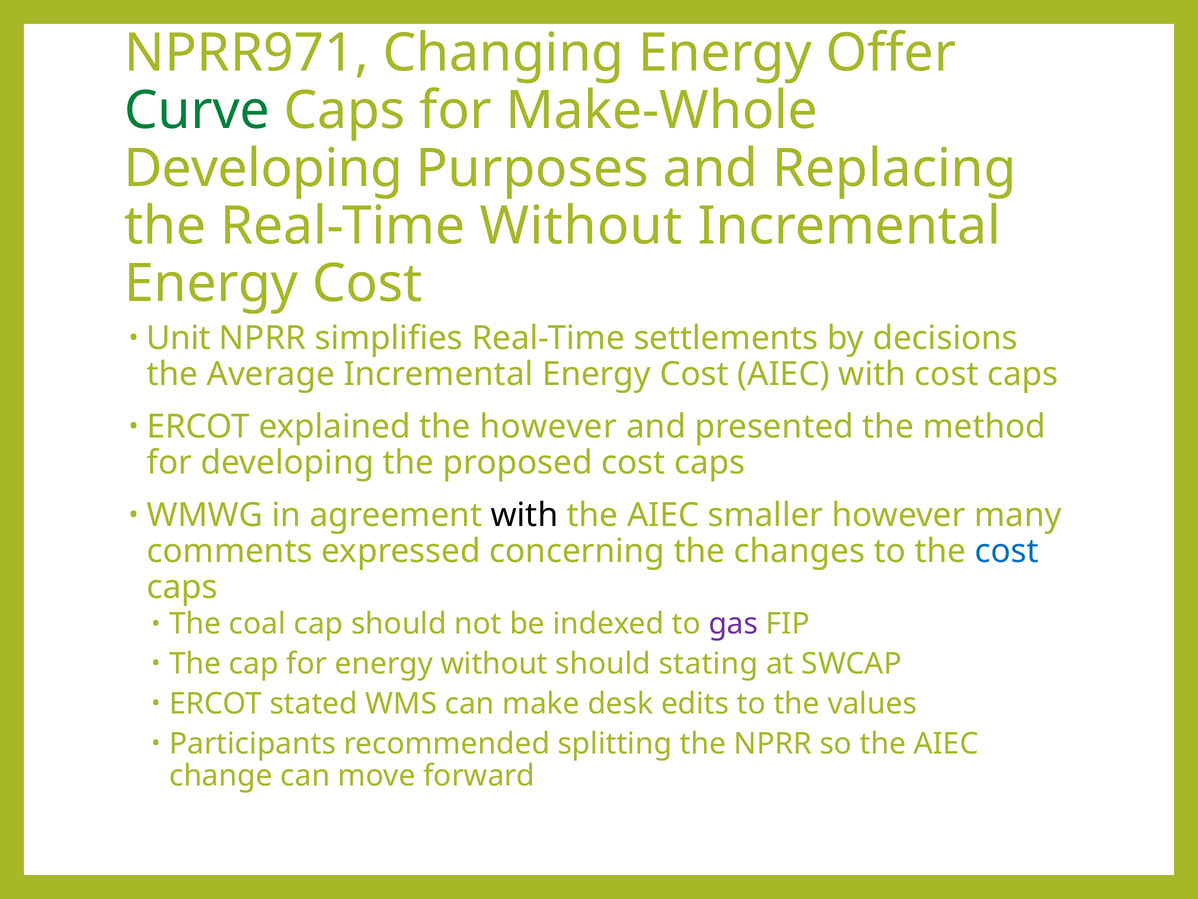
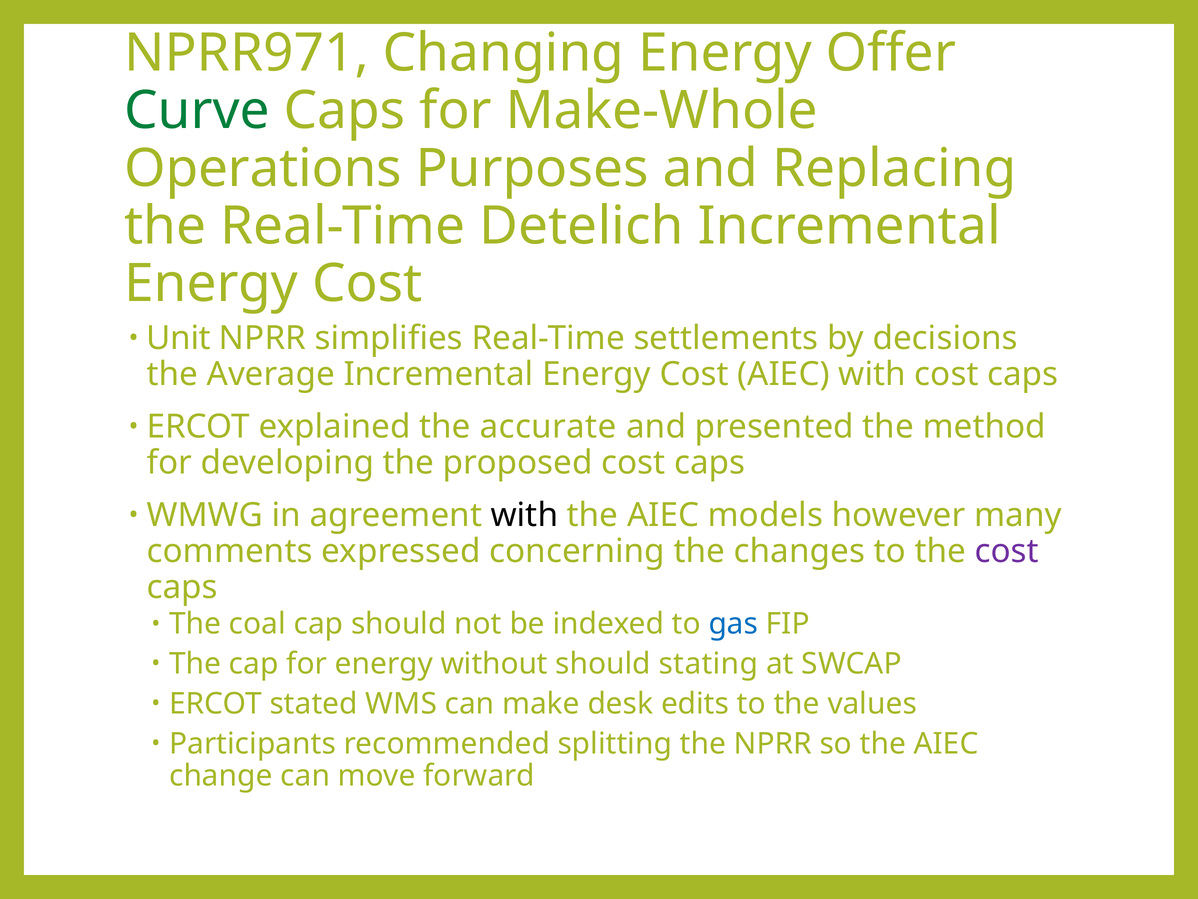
Developing: Developing -> Operations (263, 168)
Real-Time Without: Without -> Detelich (581, 226)
the however: however -> accurate (548, 427)
smaller: smaller -> models (765, 515)
cost colour: blue -> purple (1007, 551)
gas colour: purple -> blue (733, 624)
